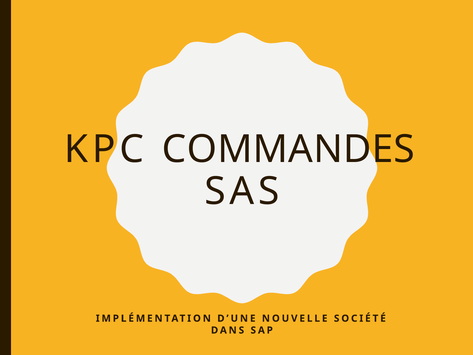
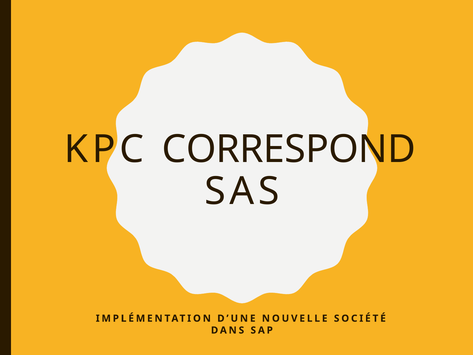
COMMANDES: COMMANDES -> CORRESPOND (289, 149)
